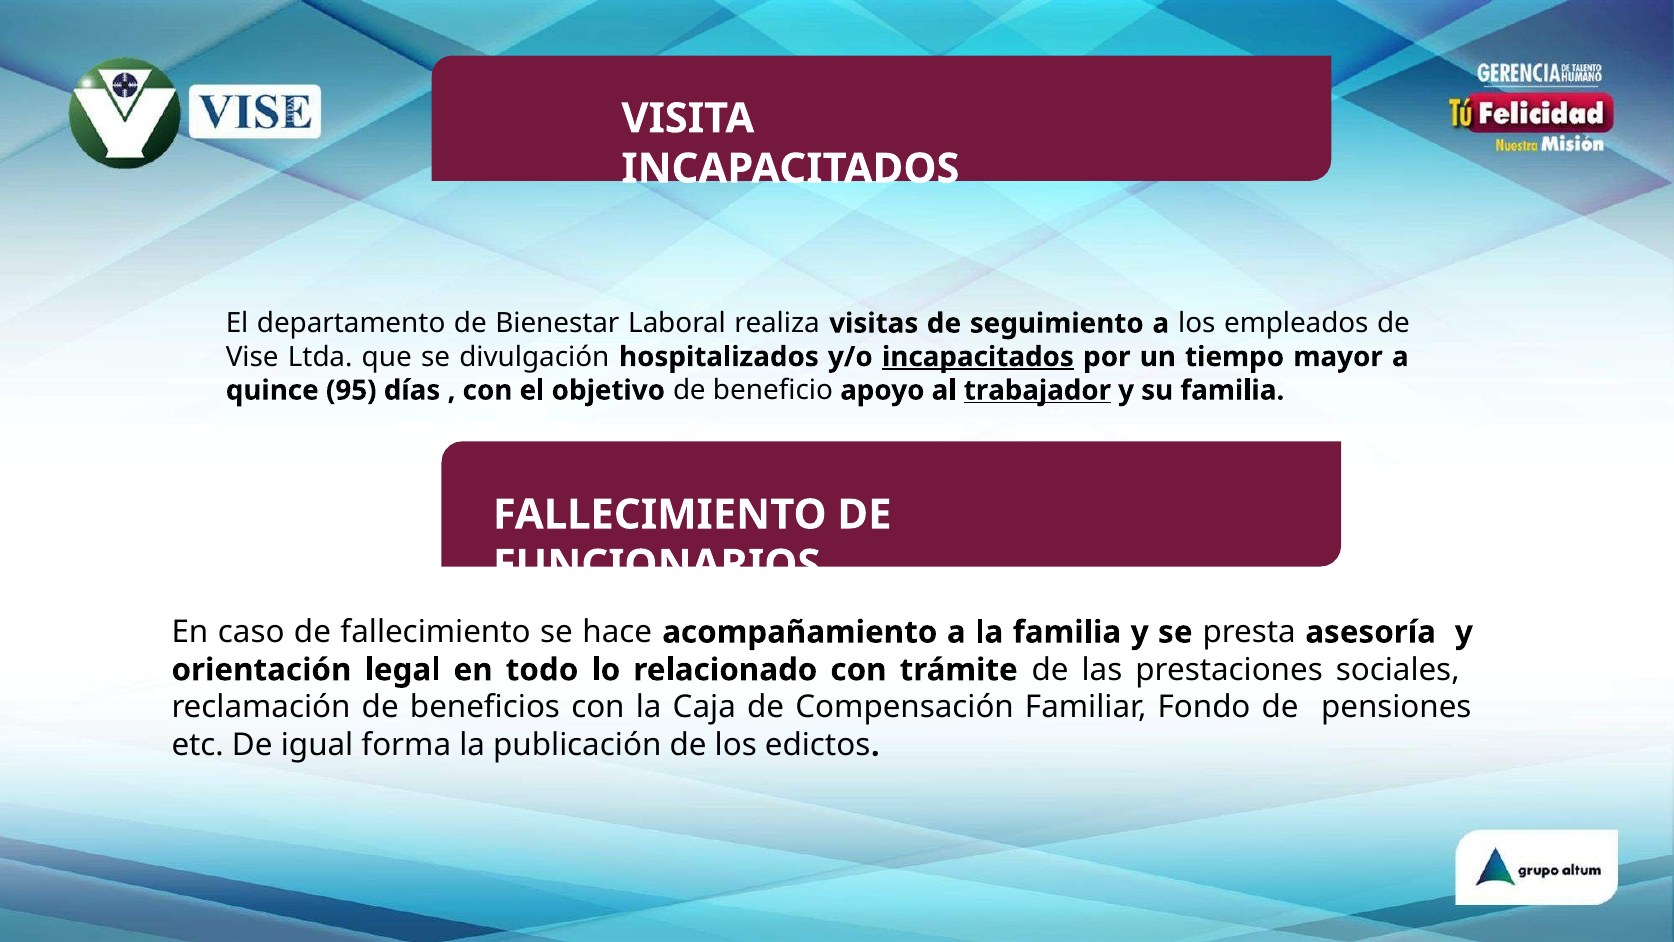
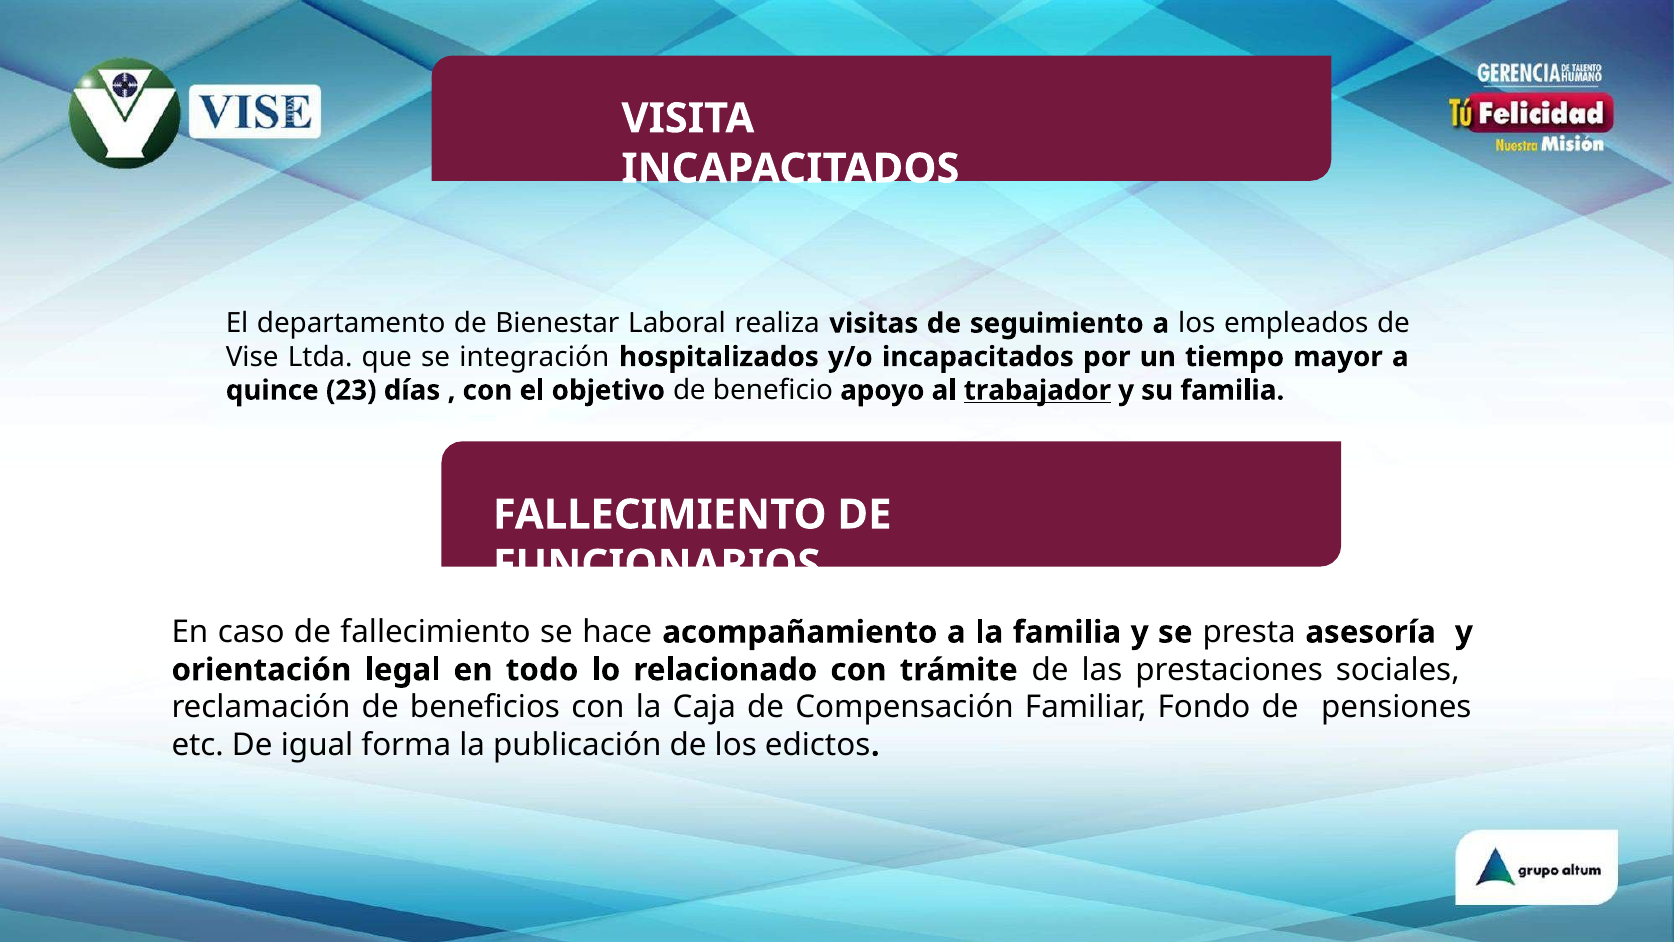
divulgación: divulgación -> integración (534, 357)
incapacitados underline: present -> none (978, 357)
95: 95 -> 23 (351, 390)
